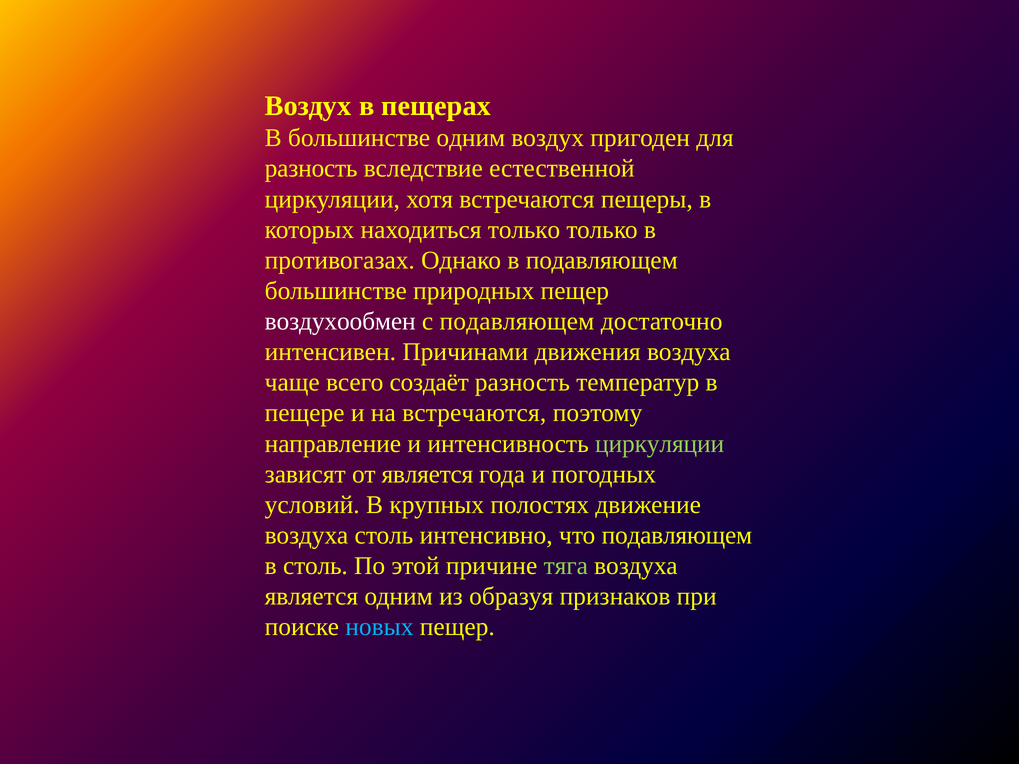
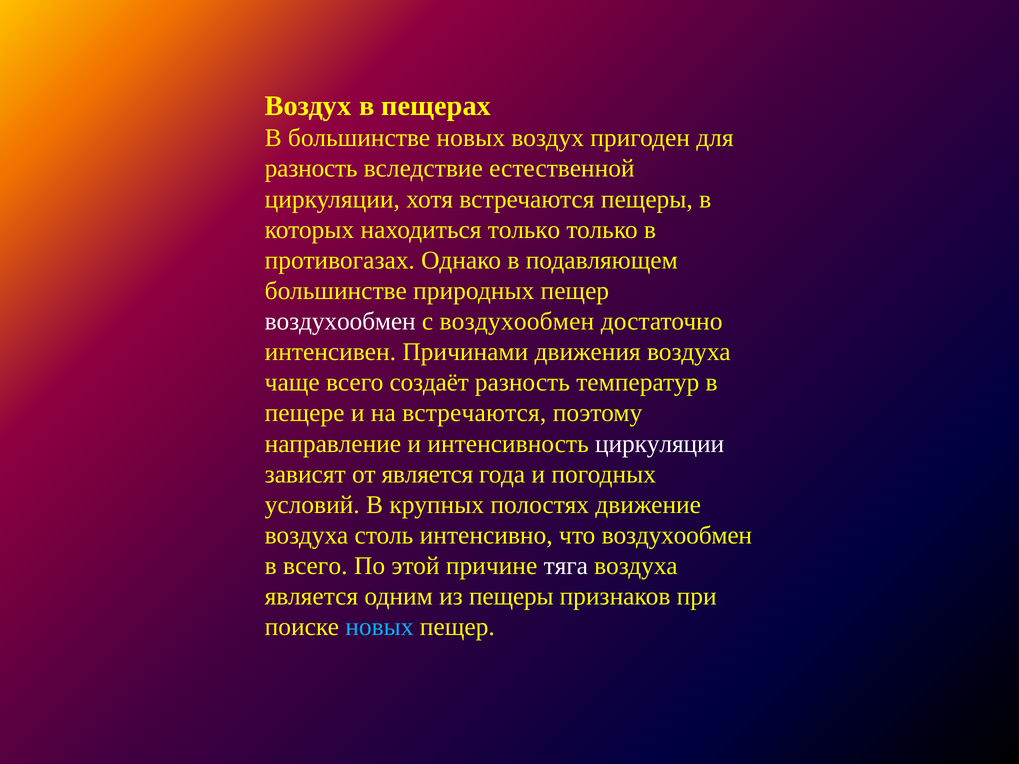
большинстве одним: одним -> новых (471, 138)
с подавляющем: подавляющем -> воздухообмен (517, 321)
циркуляции colour: light green -> white (660, 444)
что подавляющем: подавляющем -> воздухообмен (677, 535)
в столь: столь -> всего (315, 566)
тяга colour: light green -> white (566, 566)
из образуя: образуя -> пещеры (511, 597)
